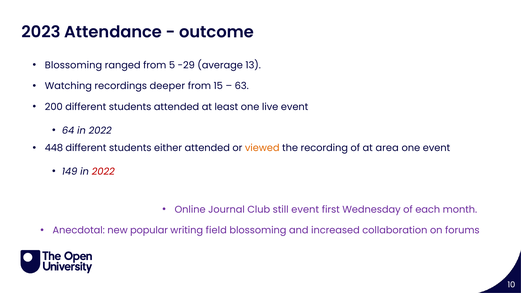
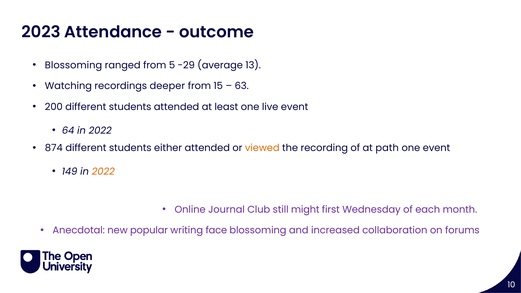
448: 448 -> 874 (54, 148)
area: area -> path (387, 148)
2022 colour: red -> orange (103, 172)
still event: event -> might (305, 210)
field: field -> face (216, 230)
